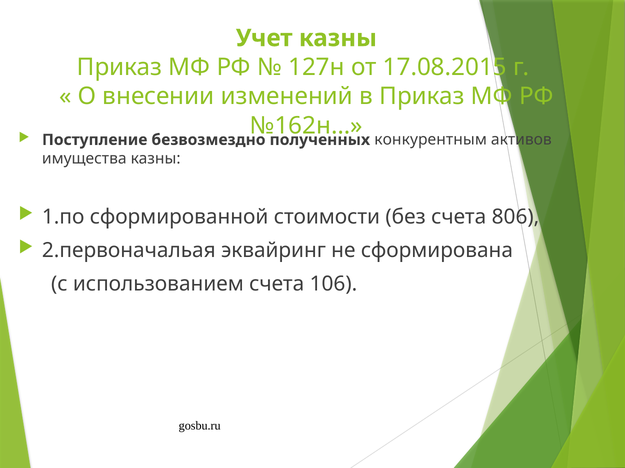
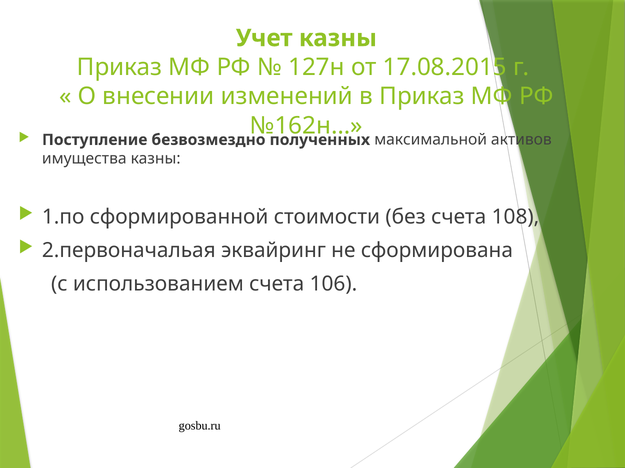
конкурентным: конкурентным -> максимальной (431, 140)
806: 806 -> 108 (515, 217)
